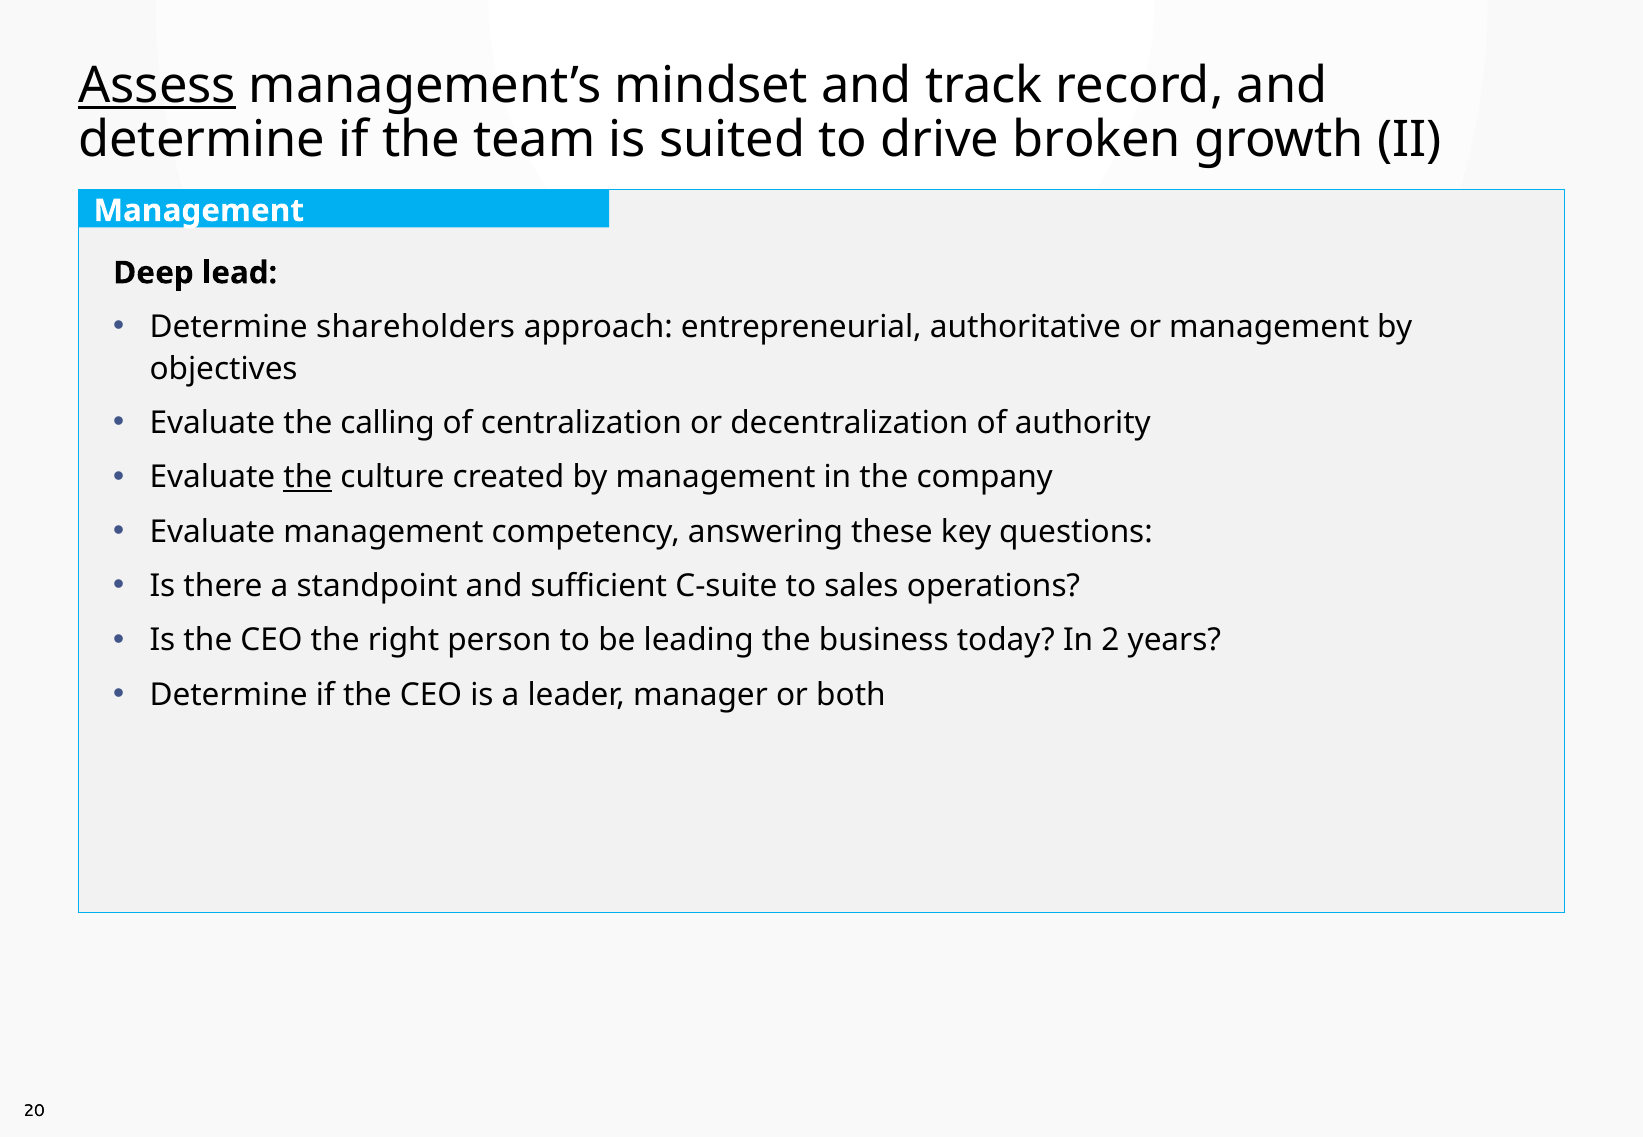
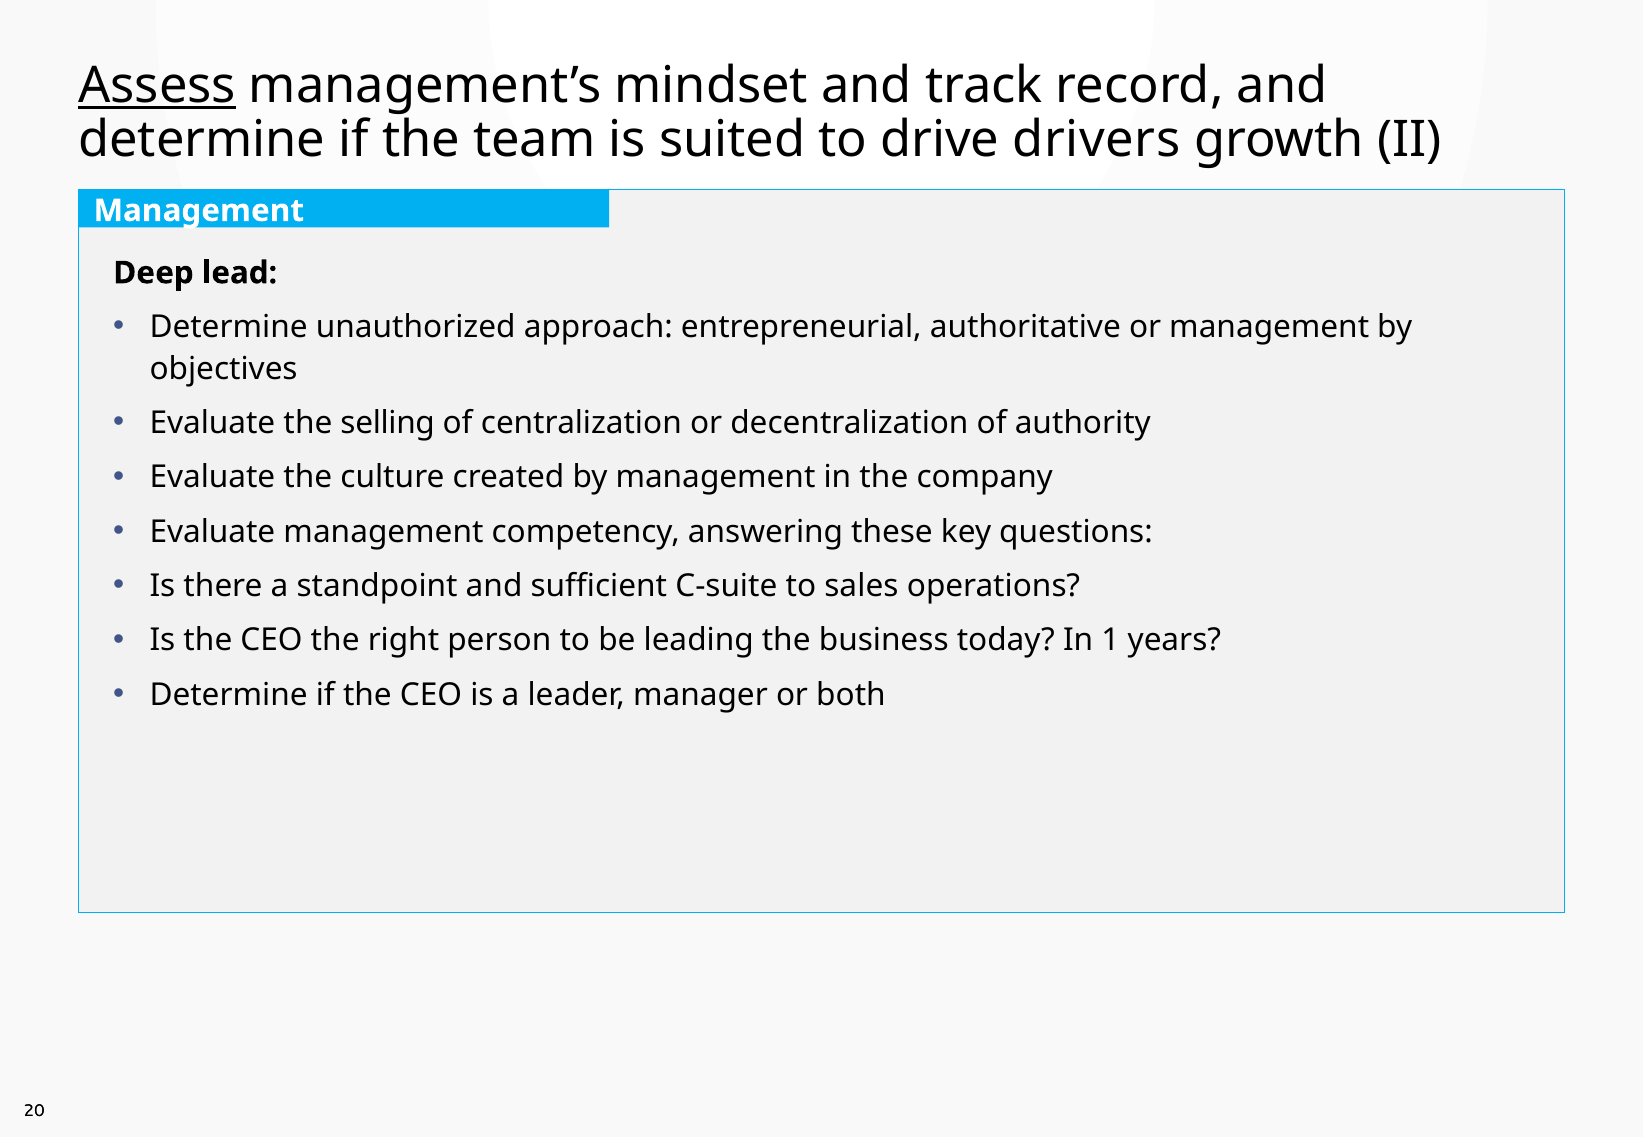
broken: broken -> drivers (1097, 140)
shareholders: shareholders -> unauthorized (416, 327)
calling: calling -> selling (388, 423)
the underline: present -> none (308, 478)
2: 2 -> 1 (1110, 641)
